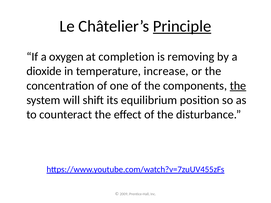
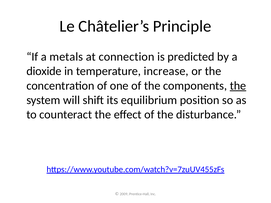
Principle underline: present -> none (182, 26)
oxygen: oxygen -> metals (66, 57)
completion: completion -> connection (126, 57)
removing: removing -> predicted (191, 57)
